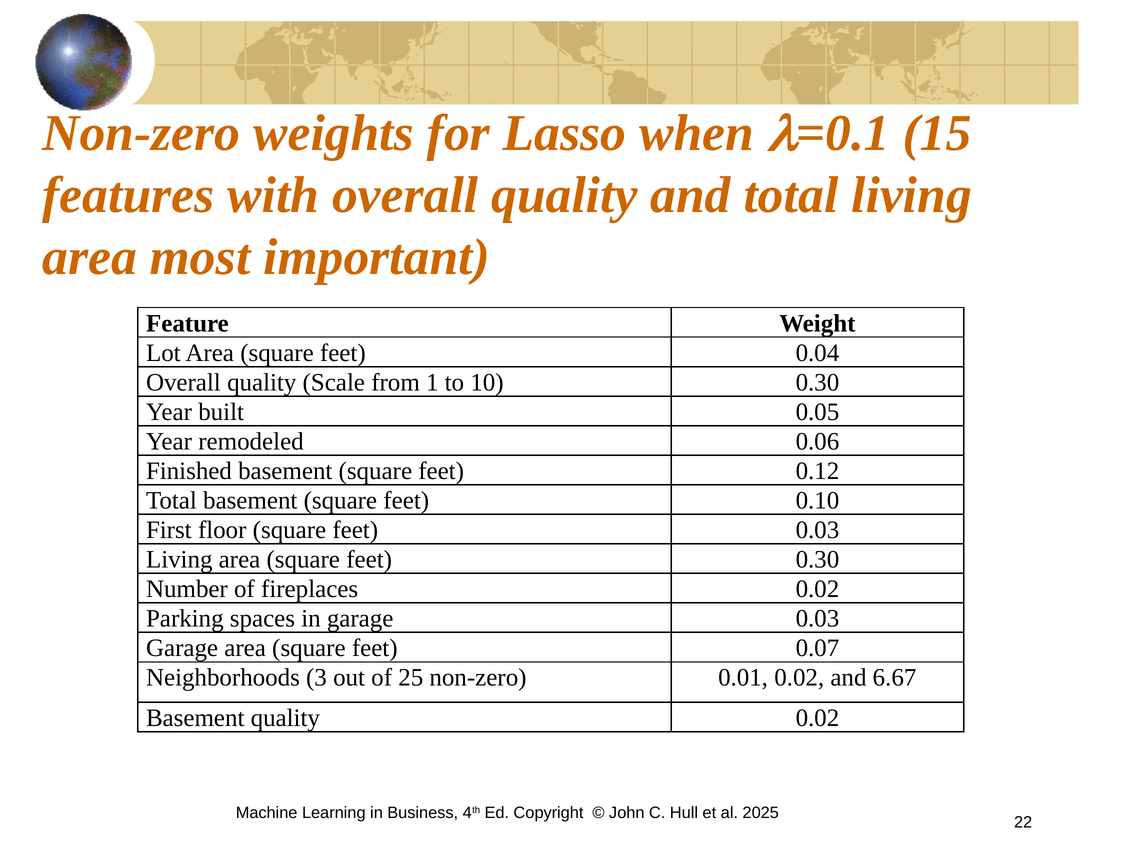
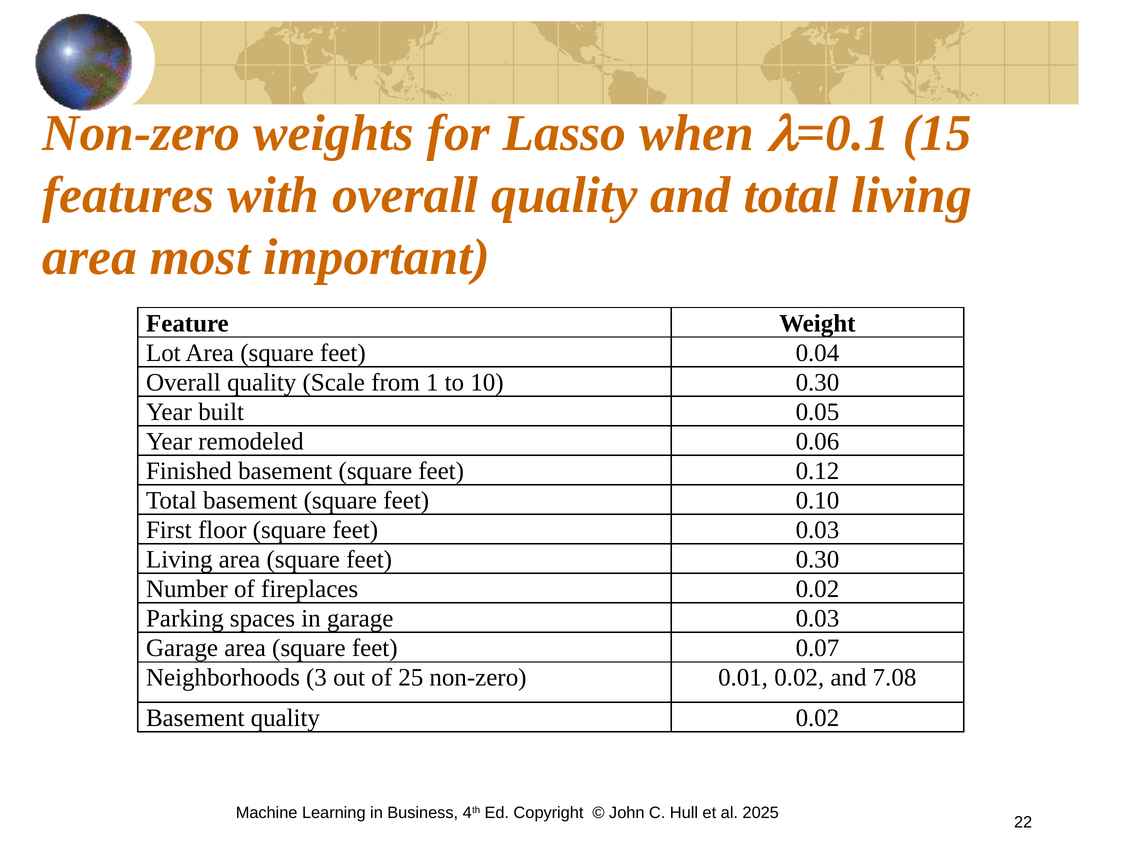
6.67: 6.67 -> 7.08 (895, 678)
